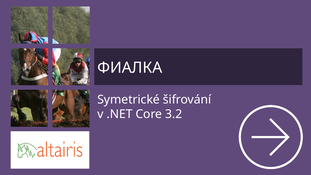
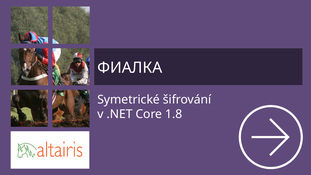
3.2: 3.2 -> 1.8 (174, 114)
